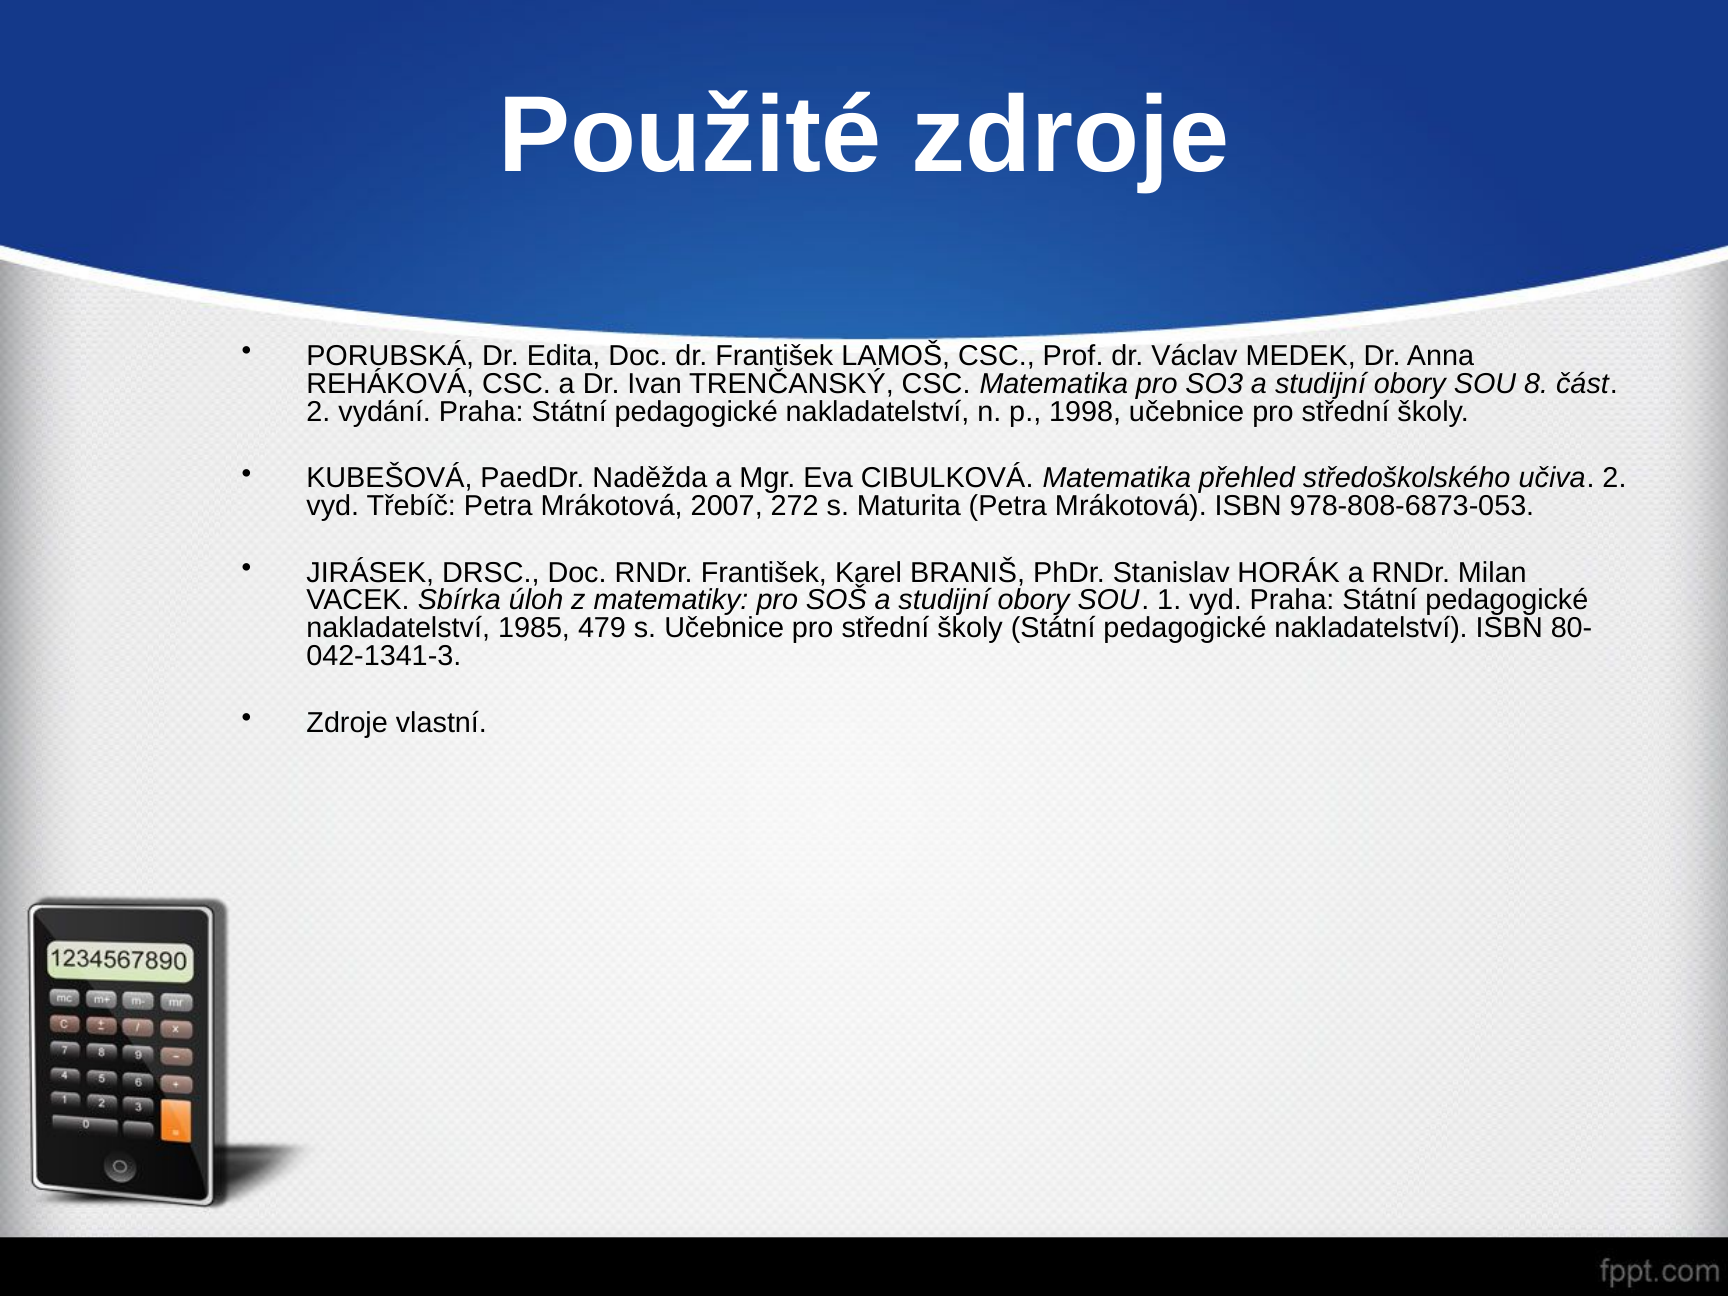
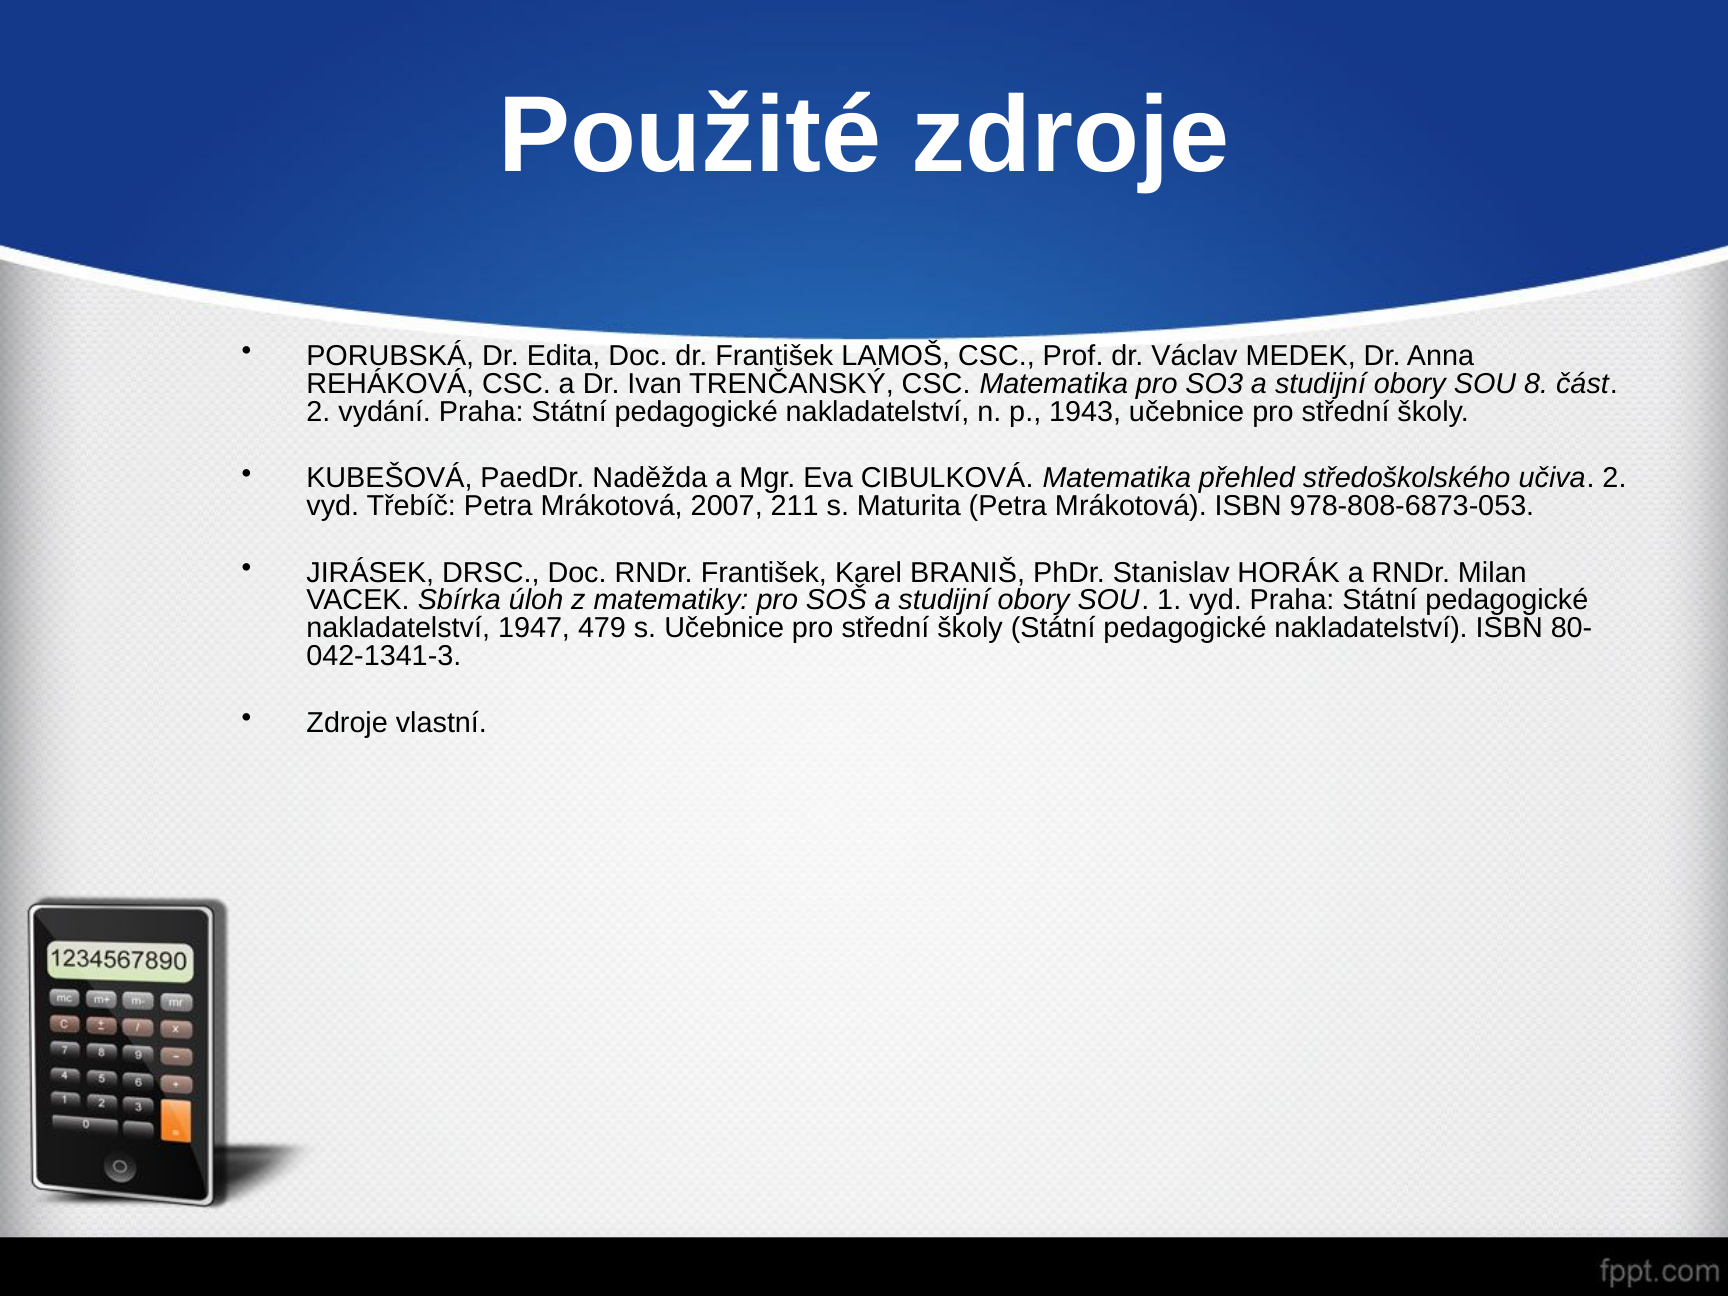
1998: 1998 -> 1943 (1085, 412)
272: 272 -> 211 (795, 506)
1985: 1985 -> 1947 (534, 628)
